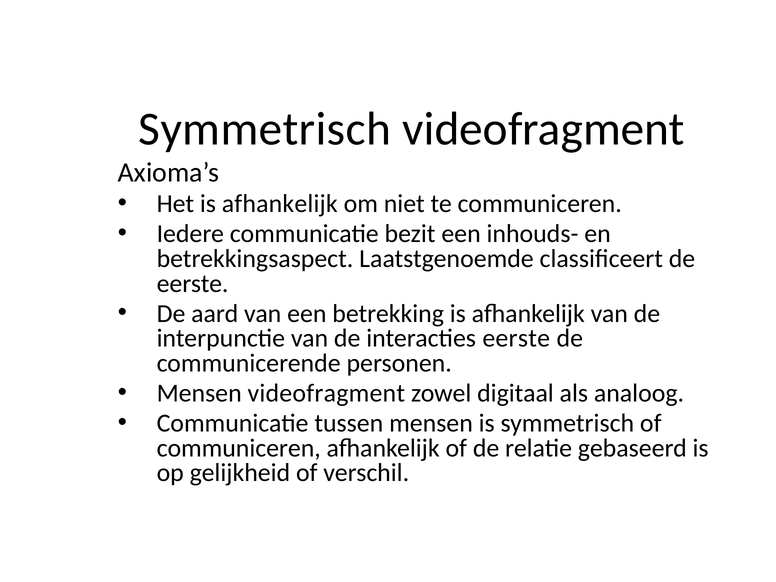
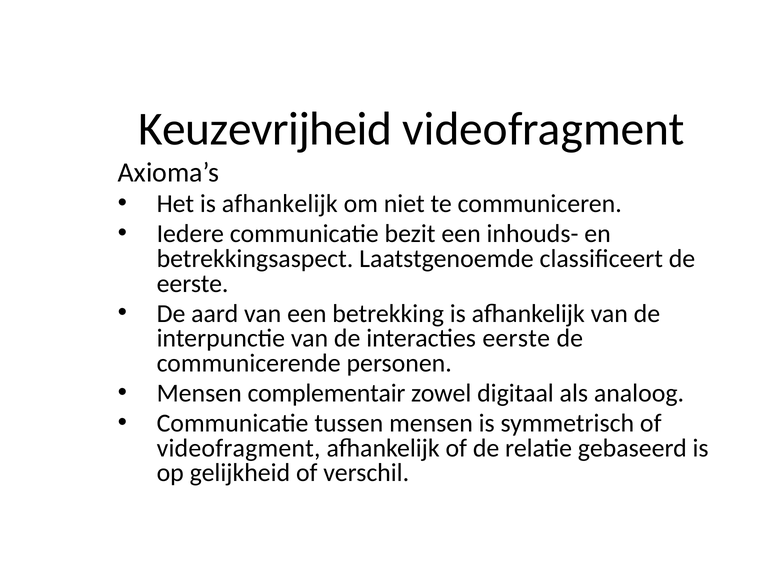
Symmetrisch: Symmetrisch -> Keuzevrijheid (265, 129)
Mensen videofragment: videofragment -> complementair (326, 393)
communiceren: communiceren -> videofragment (239, 448)
